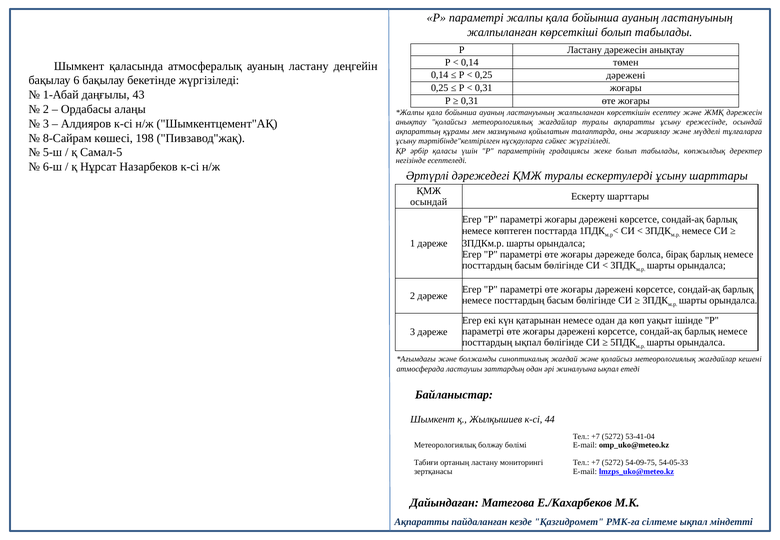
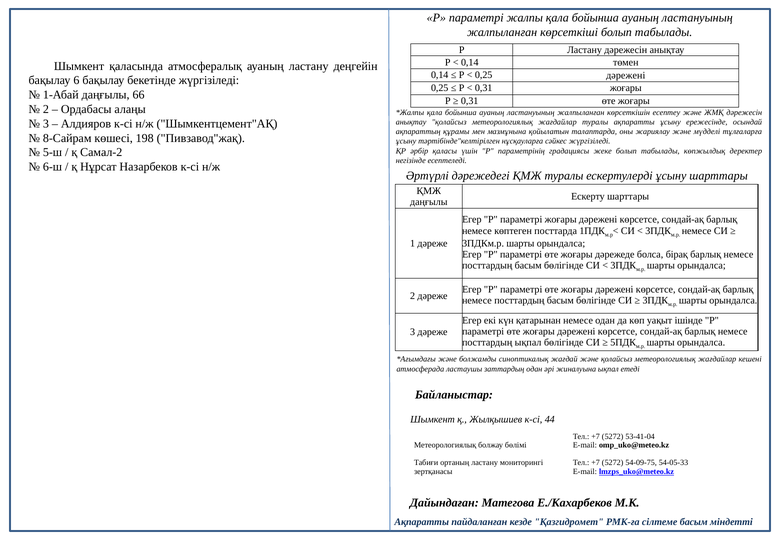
43: 43 -> 66 (139, 95)
Самал-5: Самал-5 -> Самал-2 (101, 152)
осындай: осындай -> даңғылы (429, 202)
сілтеме ықпал: ықпал -> басым (694, 522)
